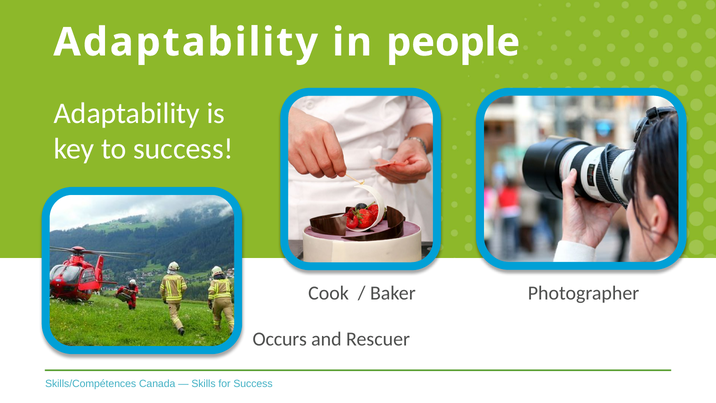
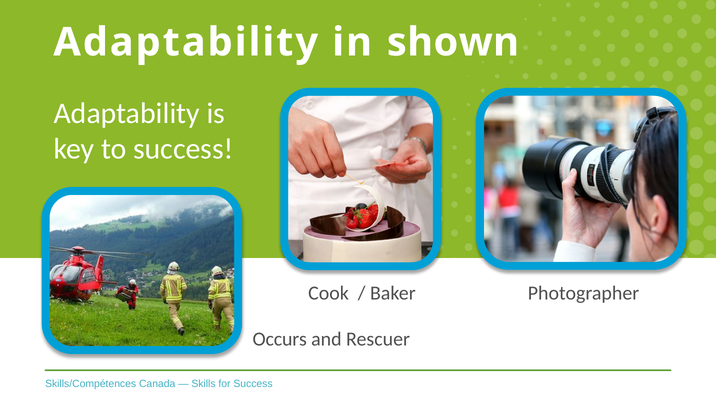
people: people -> shown (453, 42)
